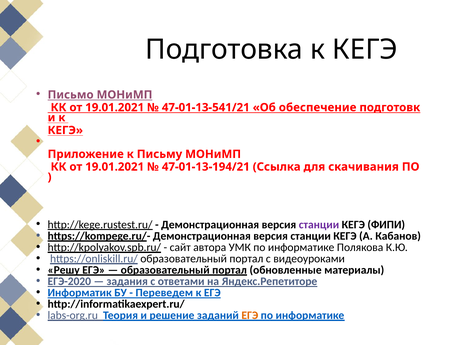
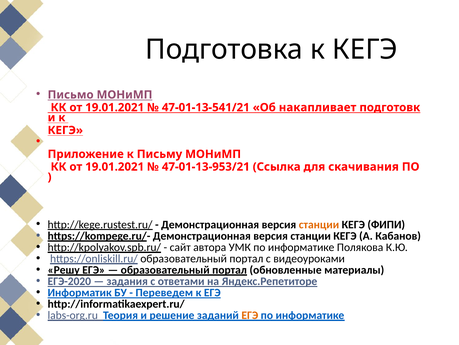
обеспечение: обеспечение -> накапливает (318, 107)
47-01-13-194/21: 47-01-13-194/21 -> 47-01-13-953/21 (206, 166)
станции colour: purple -> orange (319, 224)
